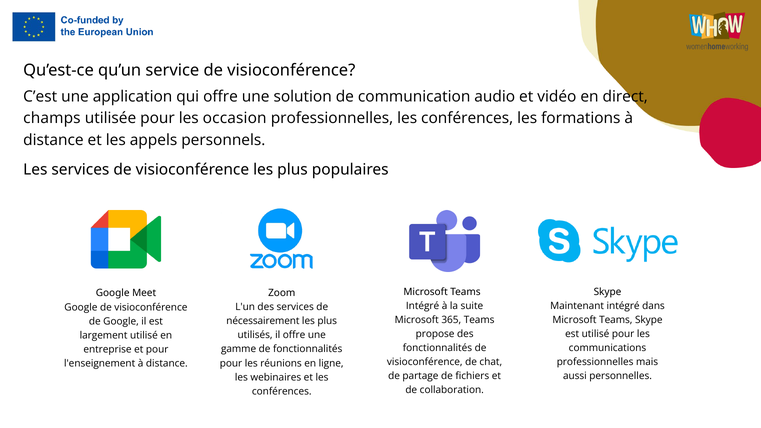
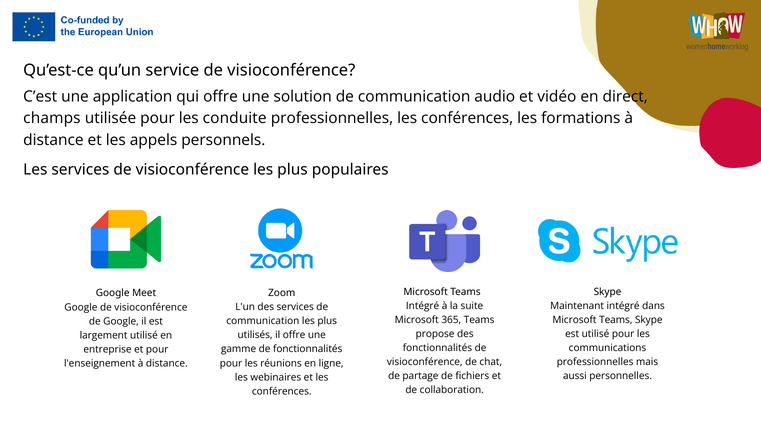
occasion: occasion -> conduite (235, 118)
nécessairement: nécessairement -> communication (263, 321)
